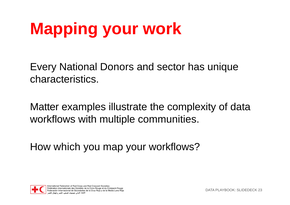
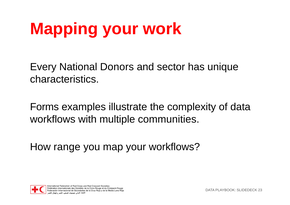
Matter: Matter -> Forms (44, 107)
which: which -> range (67, 147)
